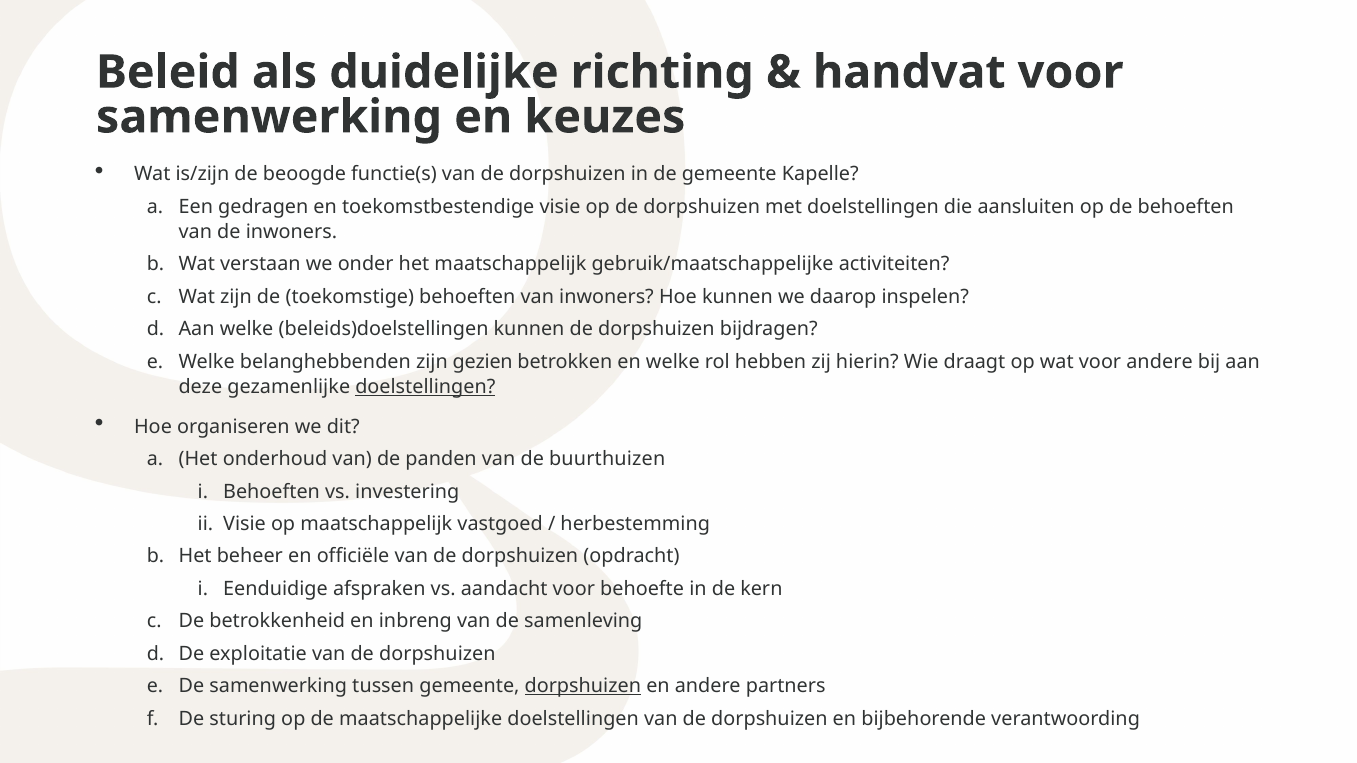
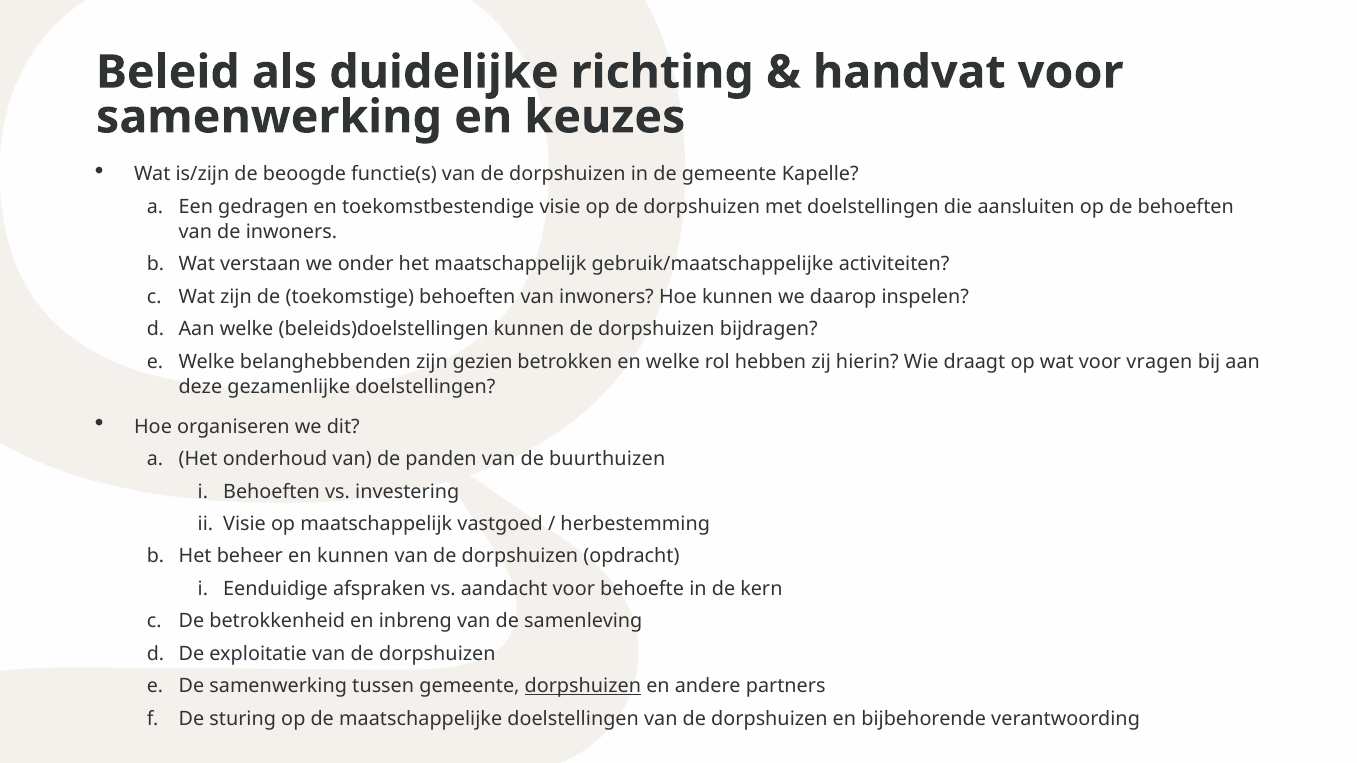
voor andere: andere -> vragen (1159, 362)
doelstellingen underline: present -> none (425, 387)
en officiële: officiële -> kunnen (353, 557)
